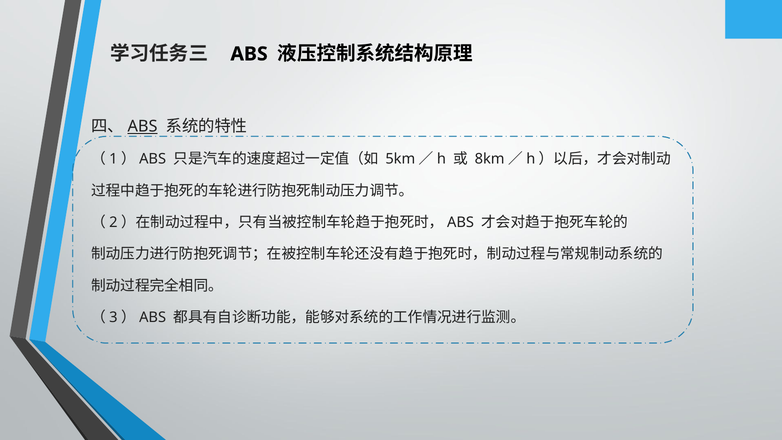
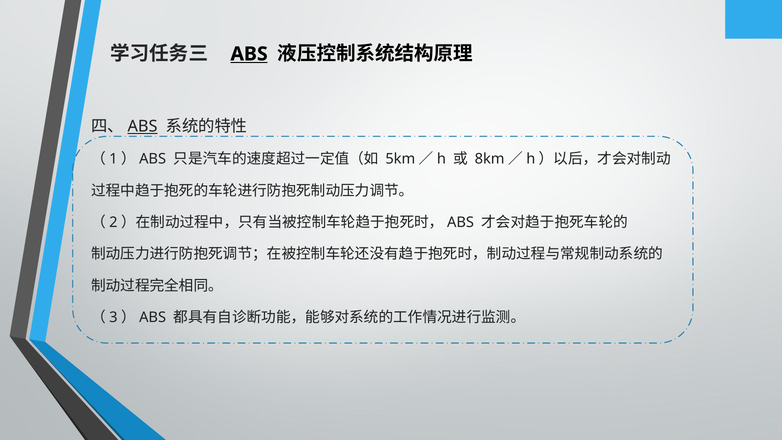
ABS underline: none -> present (249, 54)
